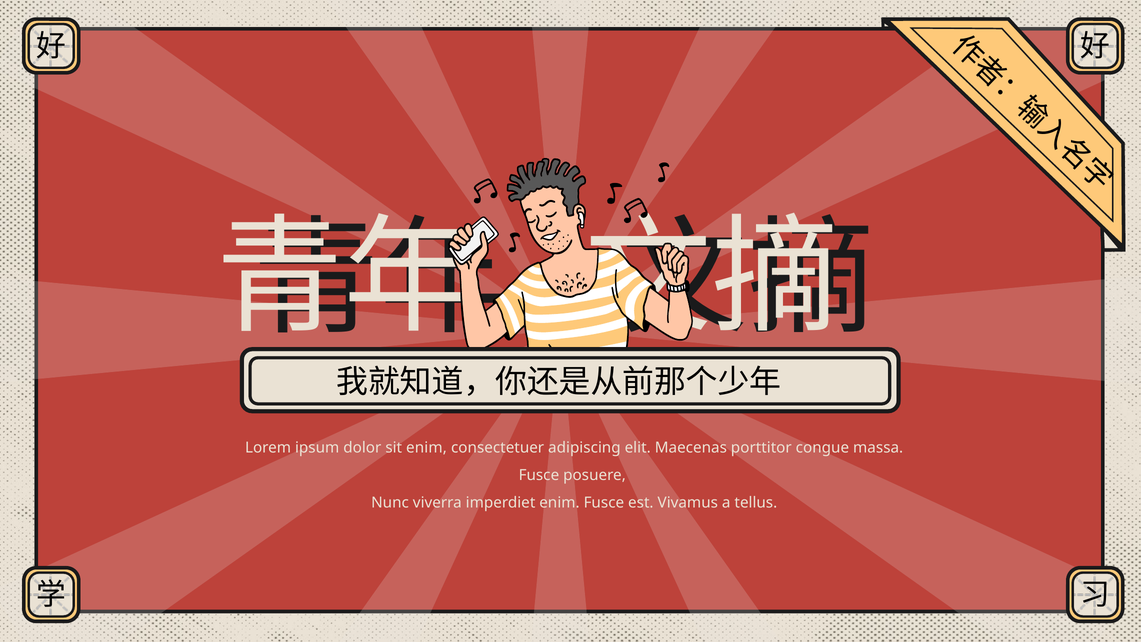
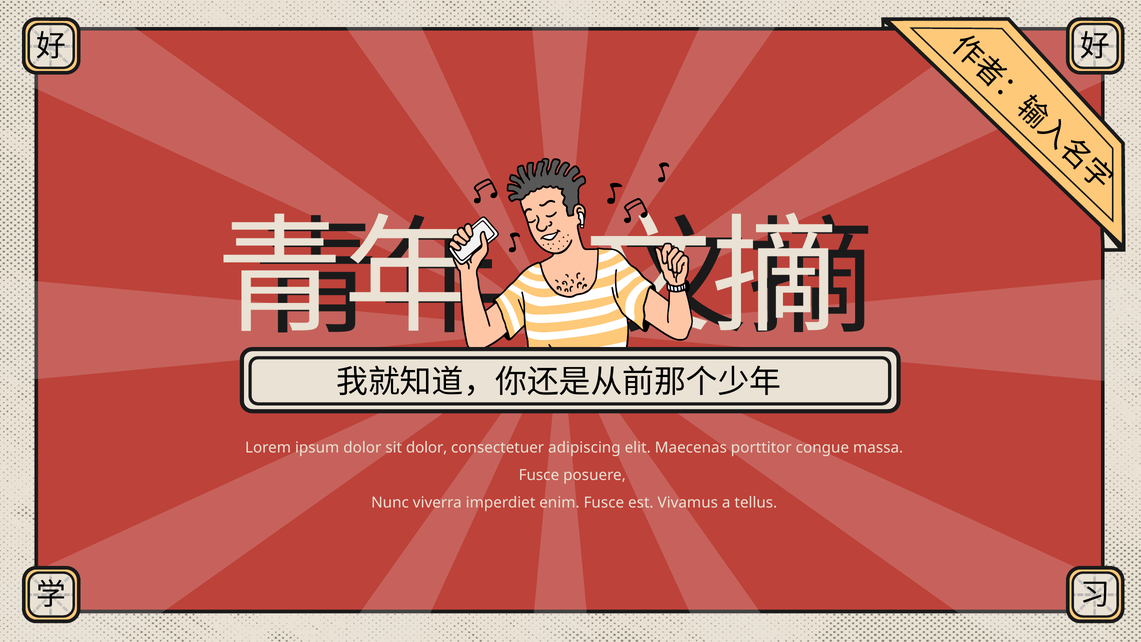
sit enim: enim -> dolor (427, 448)
